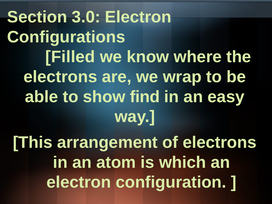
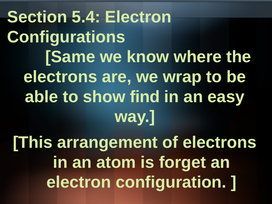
3.0: 3.0 -> 5.4 (86, 17)
Filled: Filled -> Same (70, 57)
which: which -> forget (183, 162)
